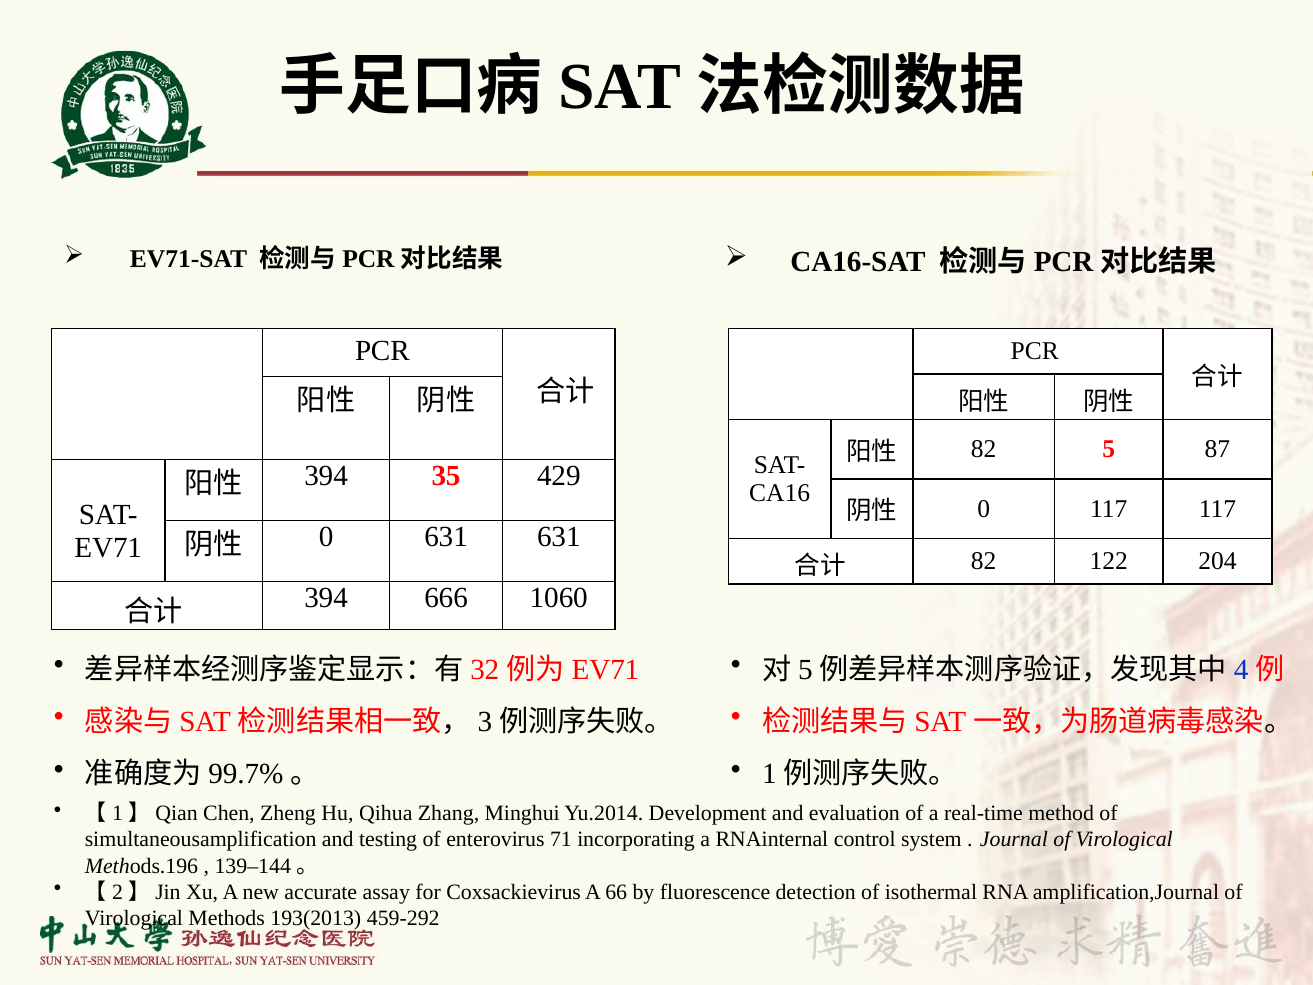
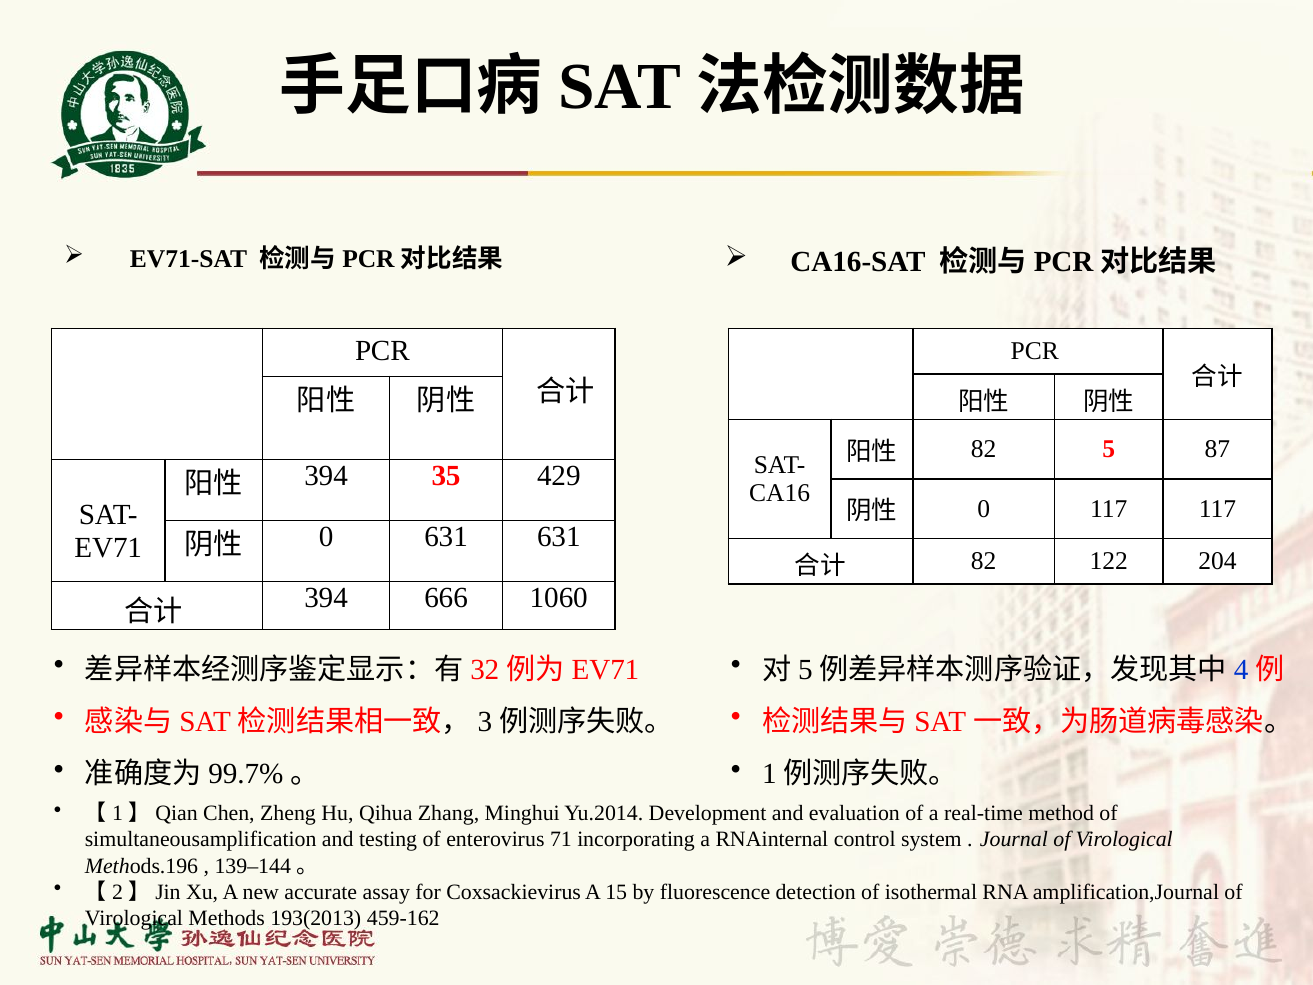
66: 66 -> 15 (616, 892)
459-292: 459-292 -> 459-162 (403, 918)
